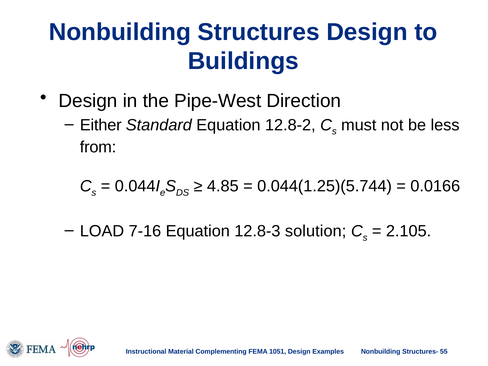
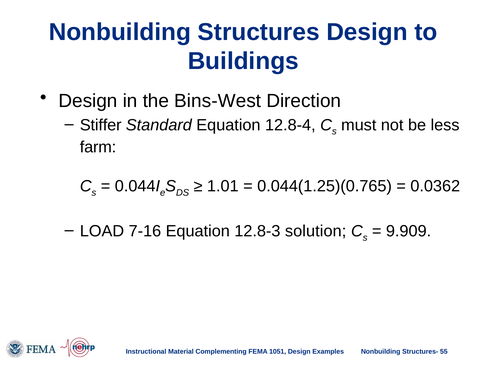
Pipe-West: Pipe-West -> Bins-West (218, 101)
Either: Either -> Stiffer (101, 125)
12.8-2: 12.8-2 -> 12.8-4 (290, 125)
from: from -> farm (98, 147)
4.85: 4.85 -> 1.01 (223, 186)
0.044(1.25)(5.744: 0.044(1.25)(5.744 -> 0.044(1.25)(0.765 (325, 186)
0.0166: 0.0166 -> 0.0362 (435, 186)
2.105: 2.105 -> 9.909 (409, 231)
